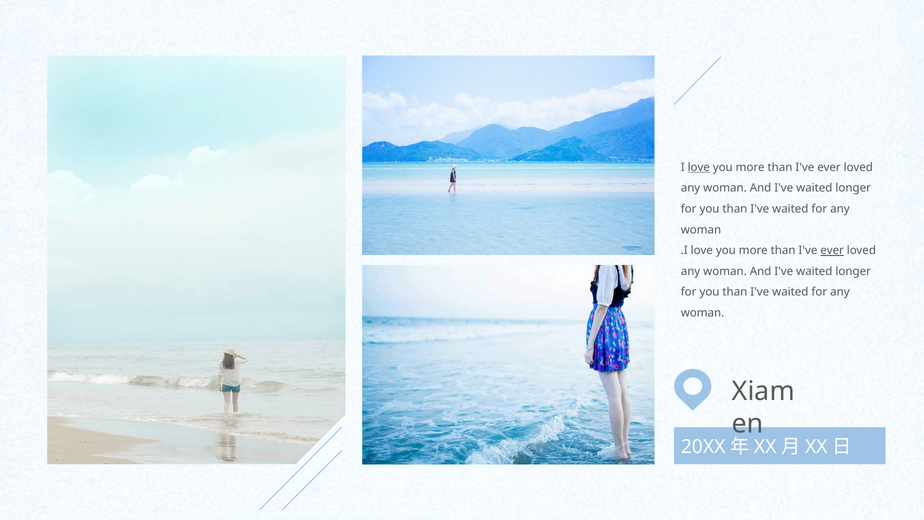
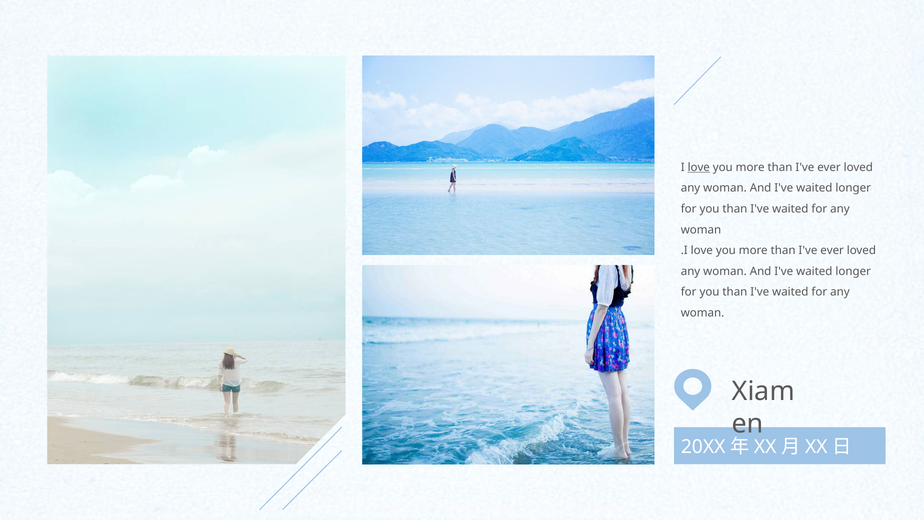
ever underline: present -> none (832, 250)
